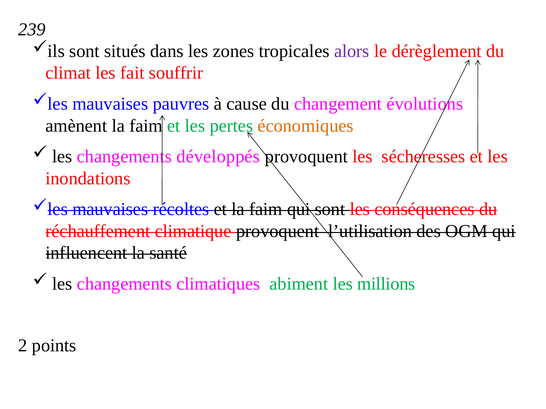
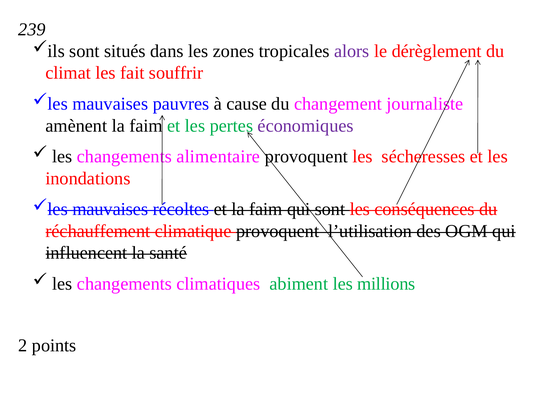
évolutions: évolutions -> journaliste (425, 104)
économiques colour: orange -> purple (306, 126)
développés: développés -> alimentaire (218, 157)
